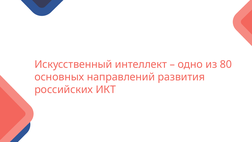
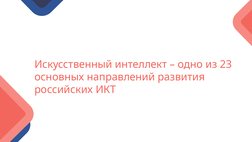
80: 80 -> 23 (226, 64)
